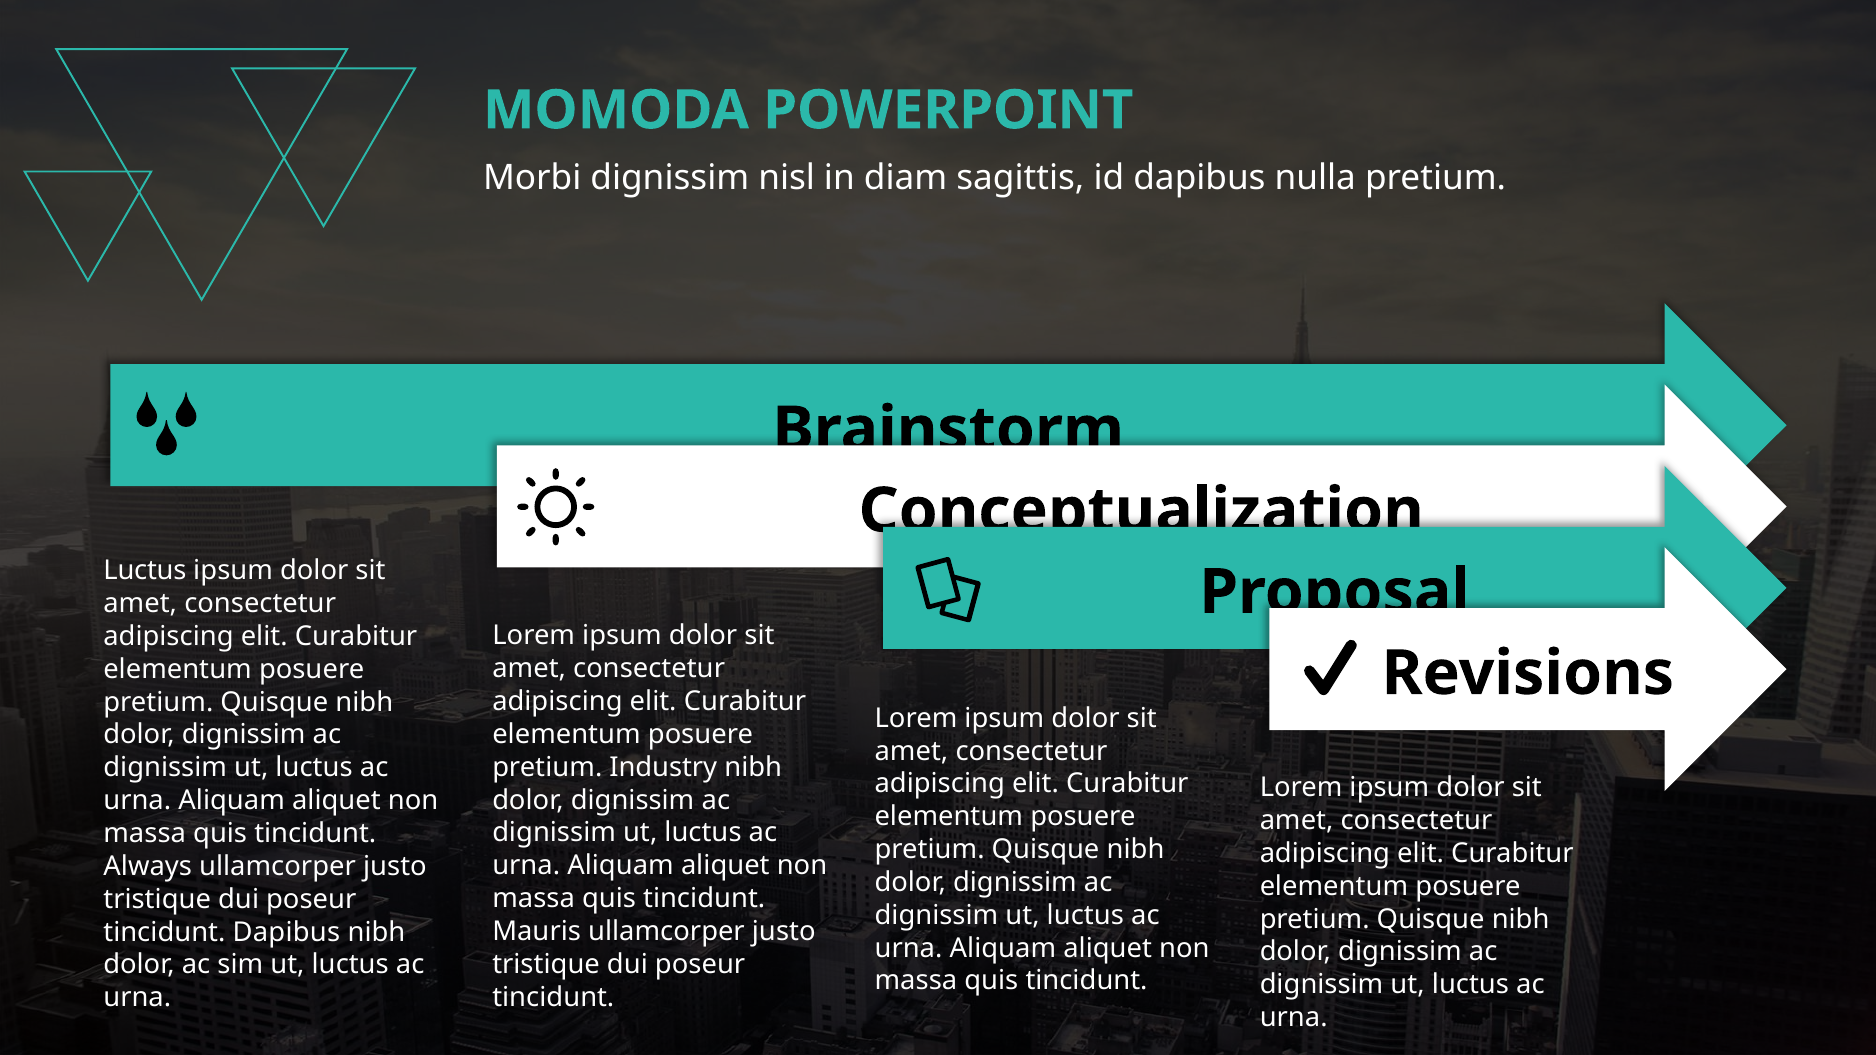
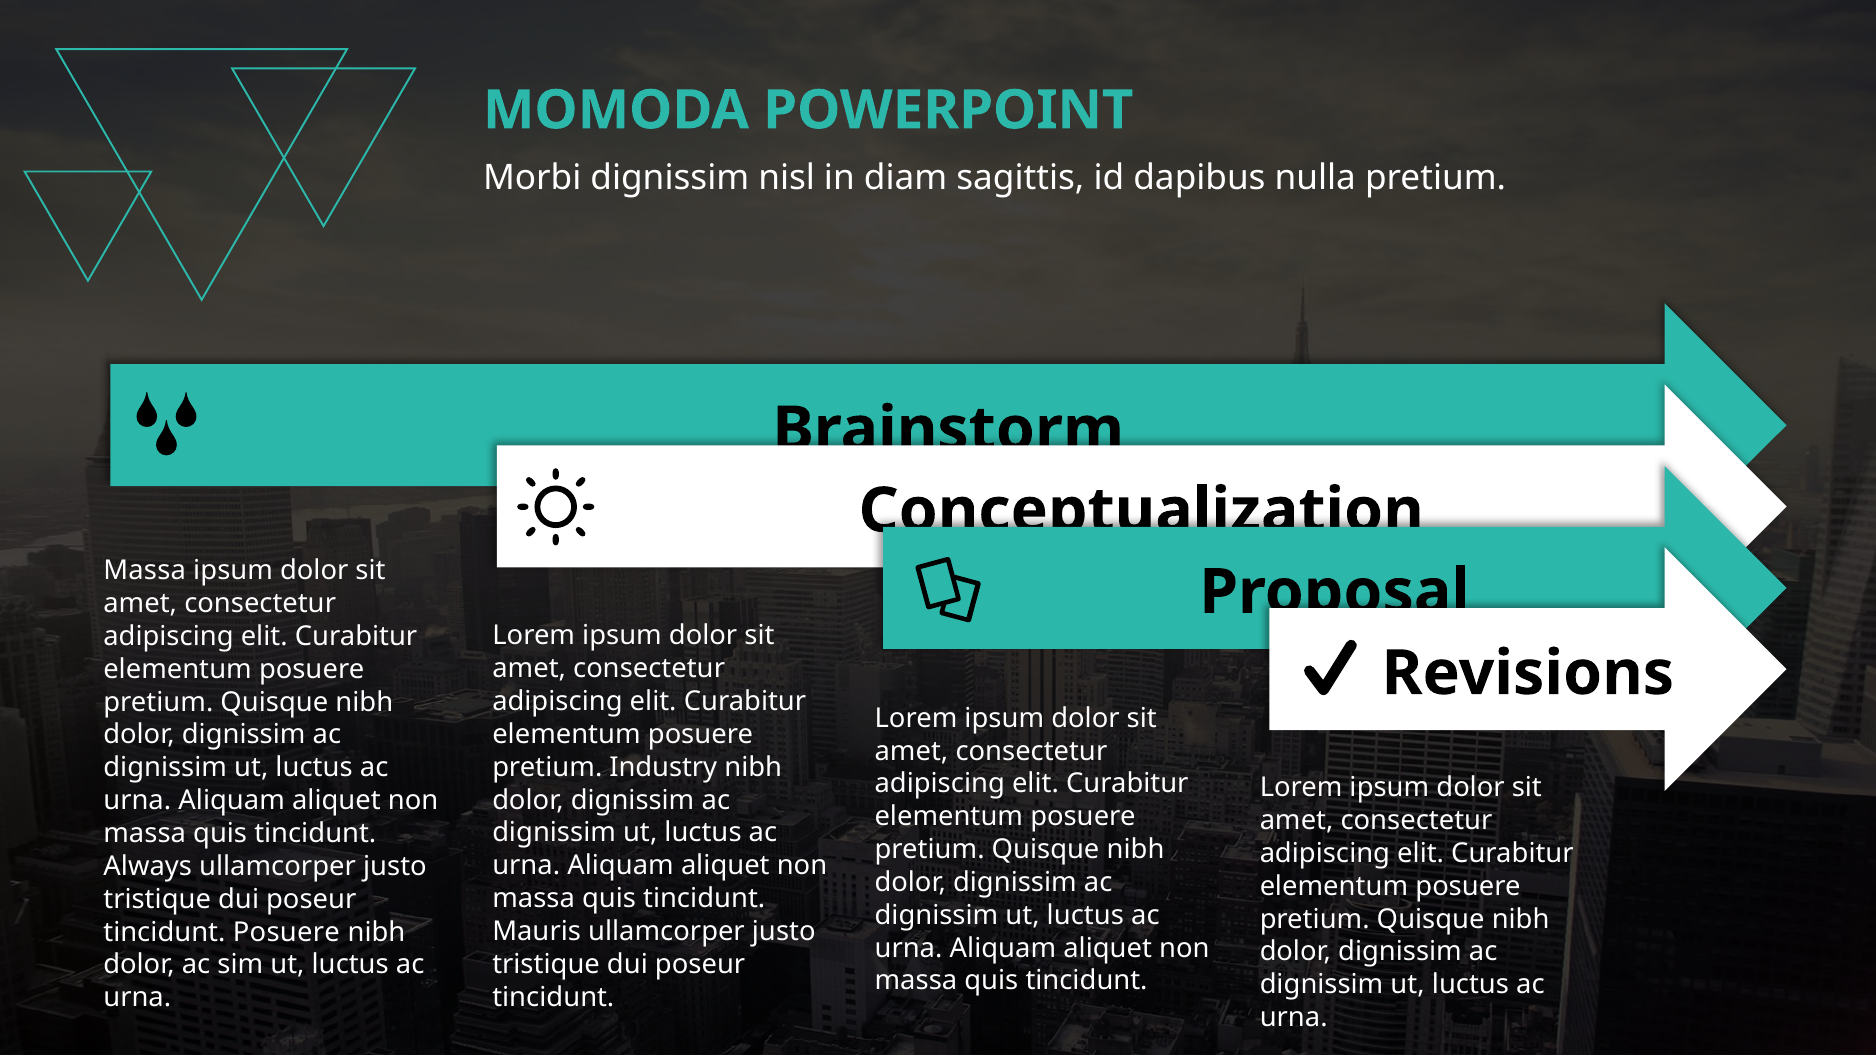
Luctus: Luctus -> Massa (145, 571)
tincidunt Dapibus: Dapibus -> Posuere (286, 932)
